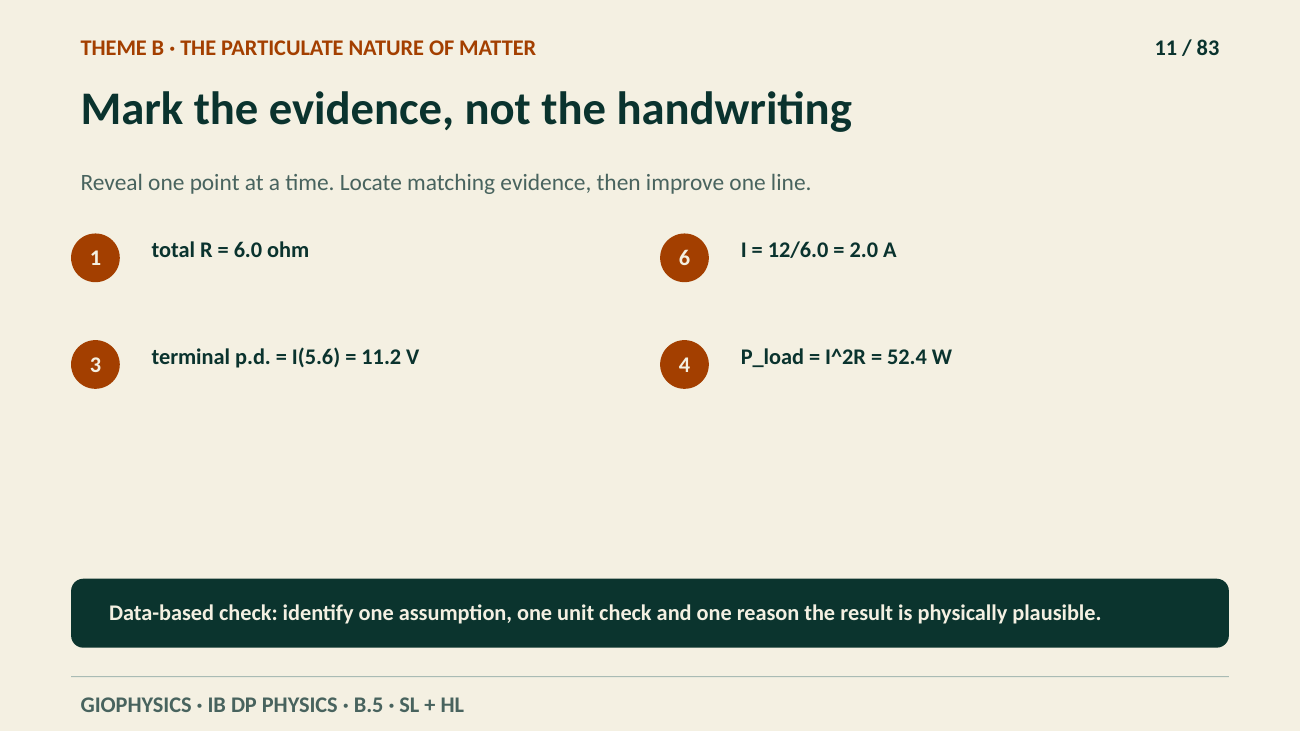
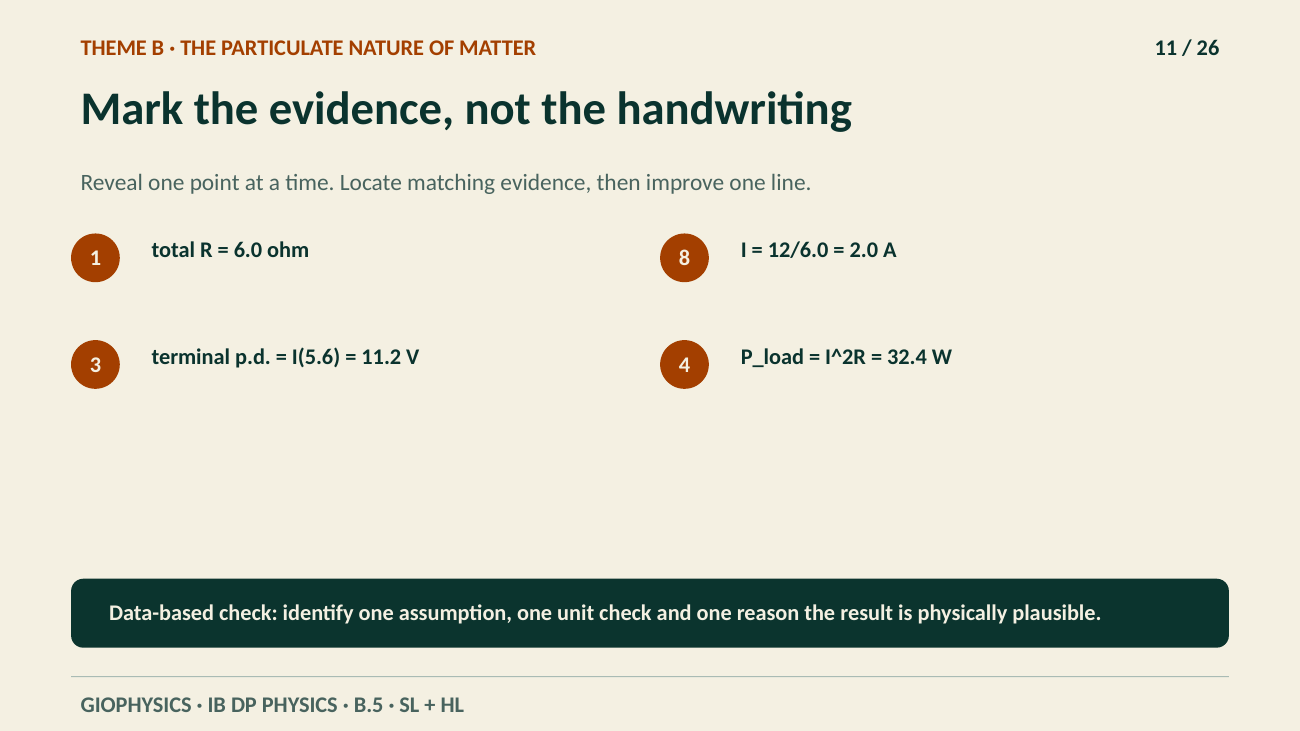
83: 83 -> 26 (1208, 48)
6: 6 -> 8 (684, 258)
52.4: 52.4 -> 32.4 (907, 357)
